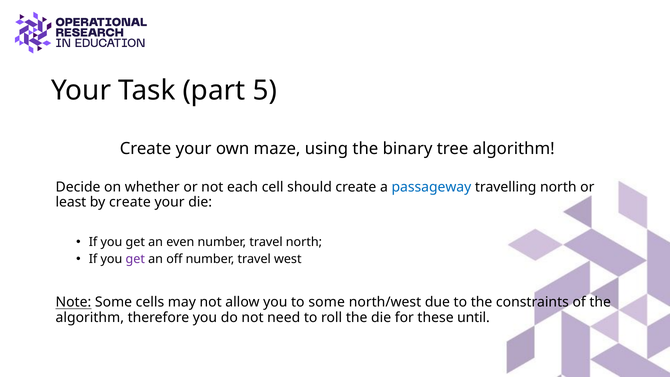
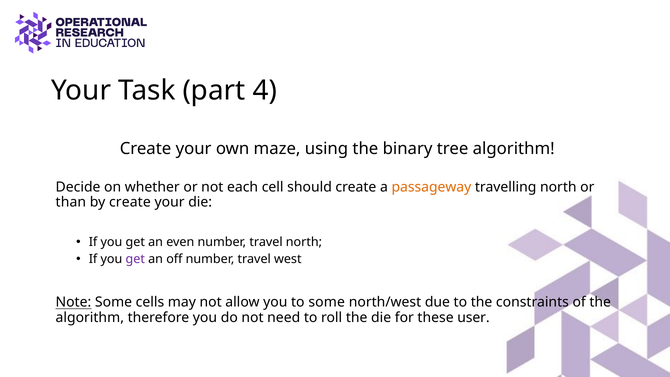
5: 5 -> 4 (265, 90)
passageway colour: blue -> orange (431, 187)
least: least -> than (71, 202)
until: until -> user (473, 317)
